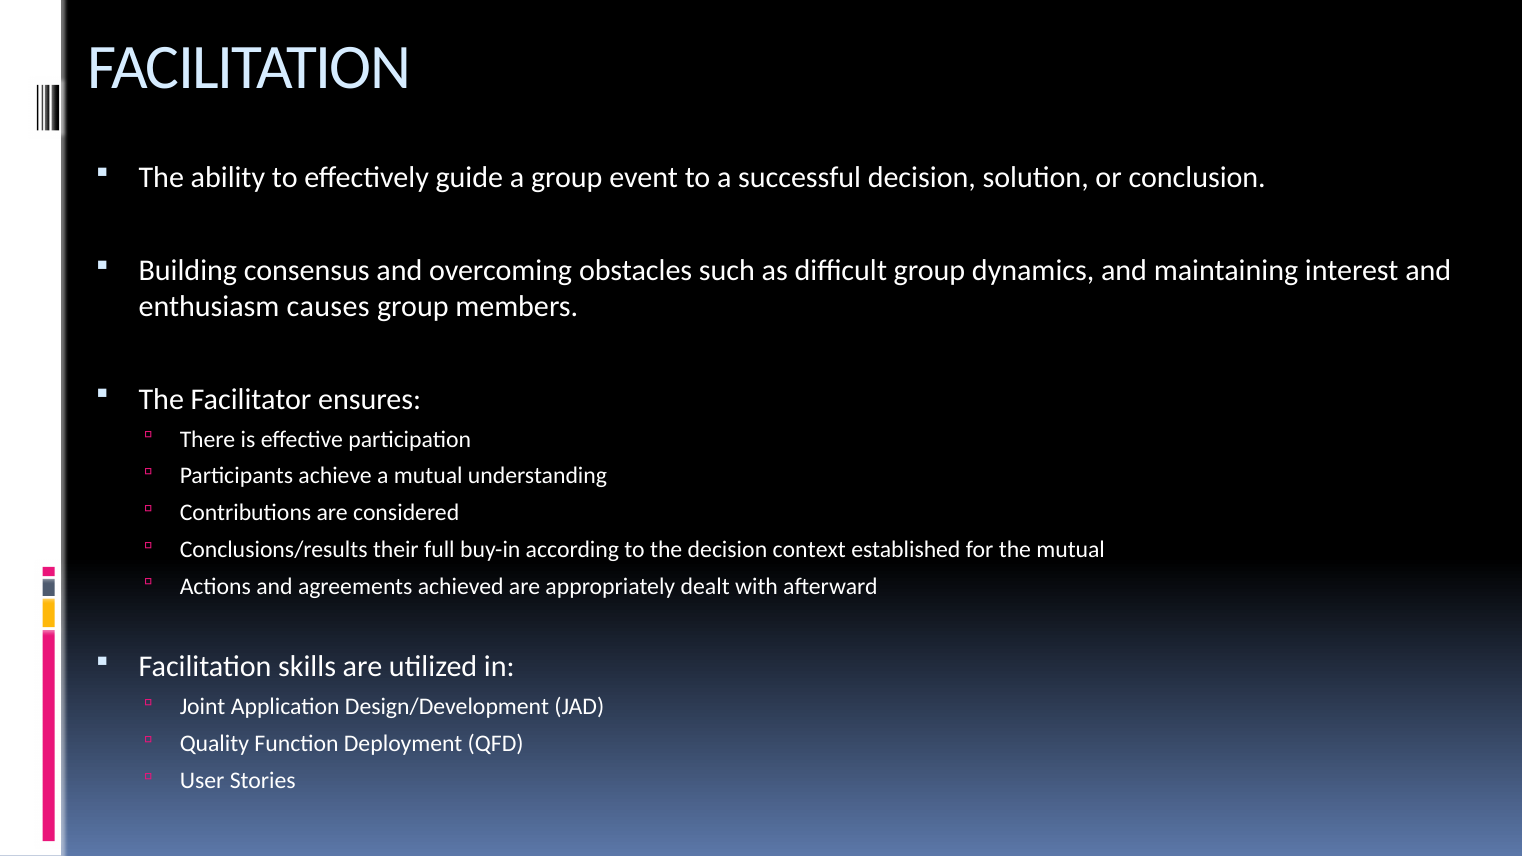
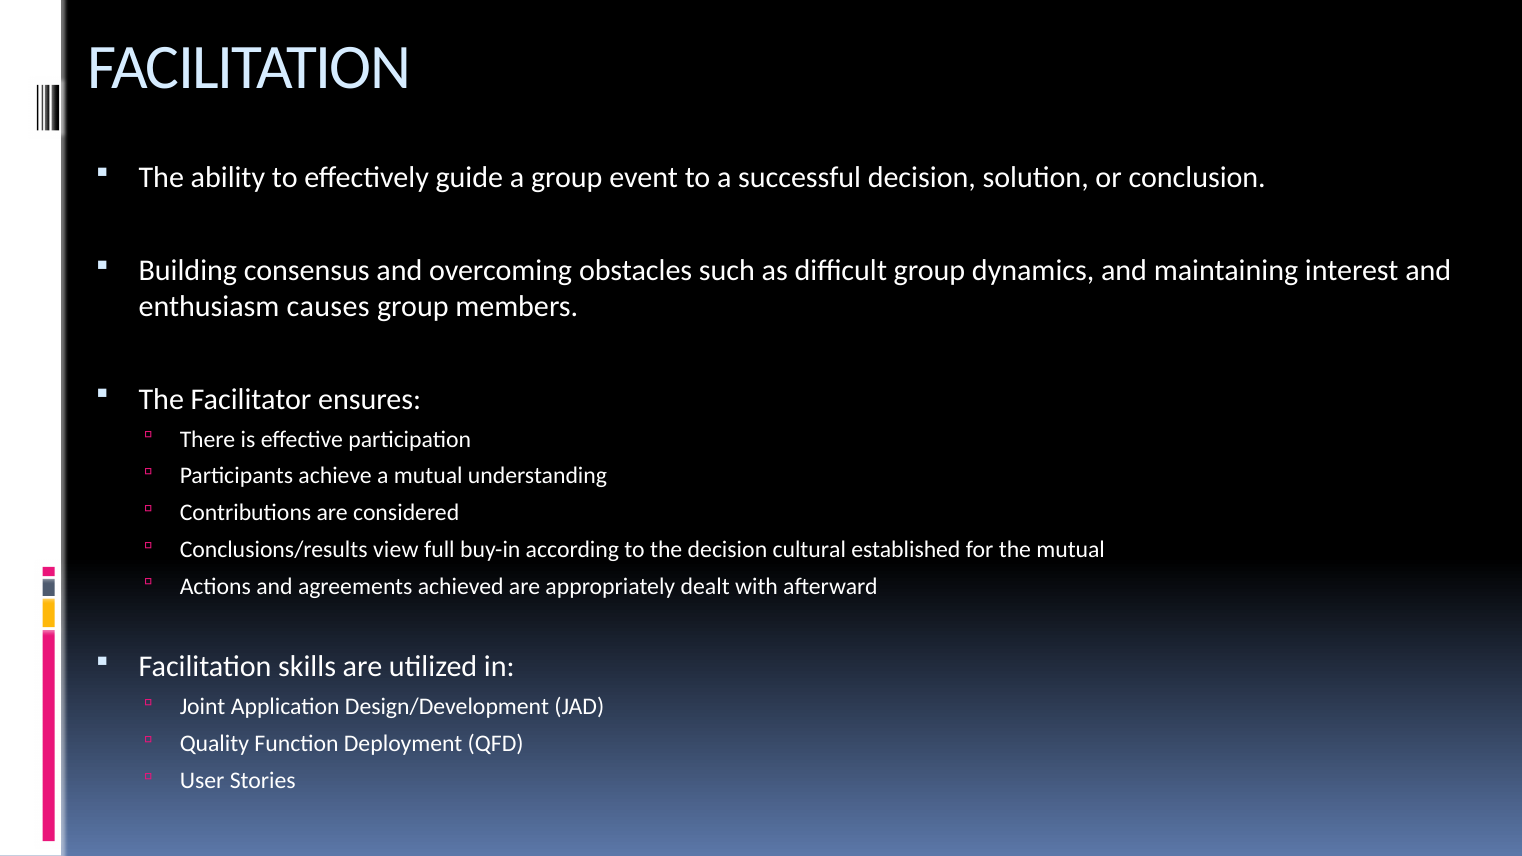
their: their -> view (396, 550)
context: context -> cultural (809, 550)
